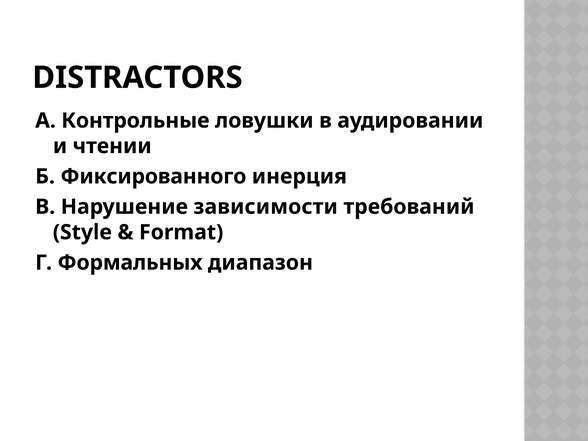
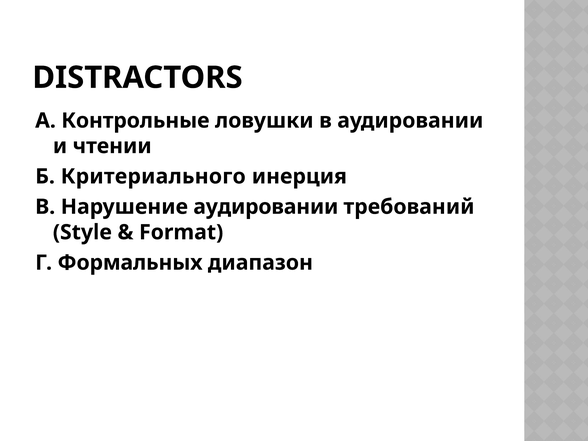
Фиксированного: Фиксированного -> Критериального (153, 176)
Нарушение зависимости: зависимости -> аудировании (266, 207)
